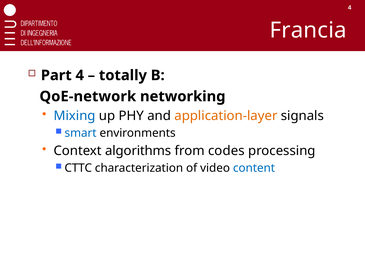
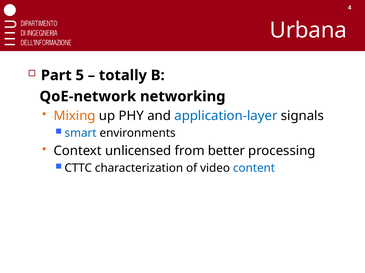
Francia: Francia -> Urbana (308, 30)
Part 4: 4 -> 5 (80, 76)
Mixing colour: blue -> orange (75, 116)
application-layer colour: orange -> blue (226, 116)
algorithms: algorithms -> unlicensed (138, 151)
codes: codes -> better (226, 151)
